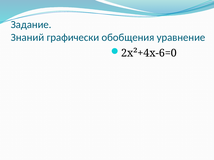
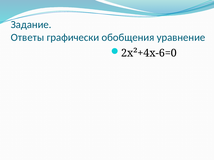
Знаний: Знаний -> Ответы (27, 38)
